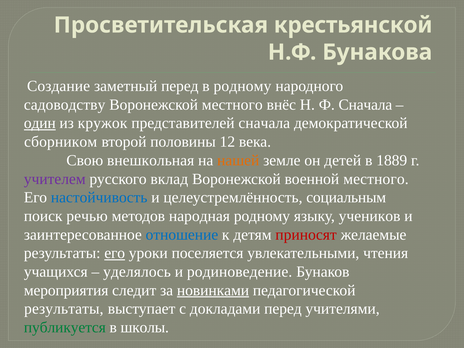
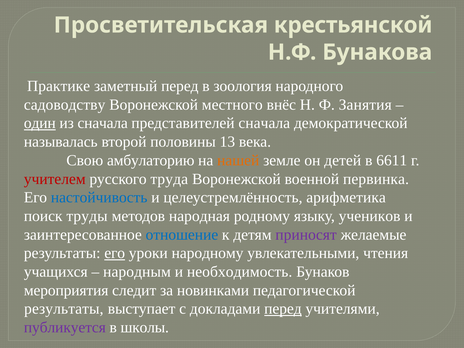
Создание: Создание -> Практике (59, 86)
в родному: родному -> зоология (243, 86)
Ф Сначала: Сначала -> Занятия (365, 105)
из кружок: кружок -> сначала (103, 123)
сборником: сборником -> называлась (61, 142)
12: 12 -> 13 (227, 142)
внешкольная: внешкольная -> амбулаторию (151, 160)
1889: 1889 -> 6611 (392, 160)
учителем colour: purple -> red (55, 179)
вклад: вклад -> труда (169, 179)
военной местного: местного -> первинка (376, 179)
социальным: социальным -> арифметика (346, 197)
речью: речью -> труды (87, 216)
приносят colour: red -> purple (306, 235)
поселяется: поселяется -> народному (208, 253)
уделялось: уделялось -> народным (137, 272)
родиноведение: родиноведение -> необходимость (240, 272)
новинками underline: present -> none (213, 290)
перед underline: none -> present (283, 309)
публикуется colour: green -> purple (65, 327)
